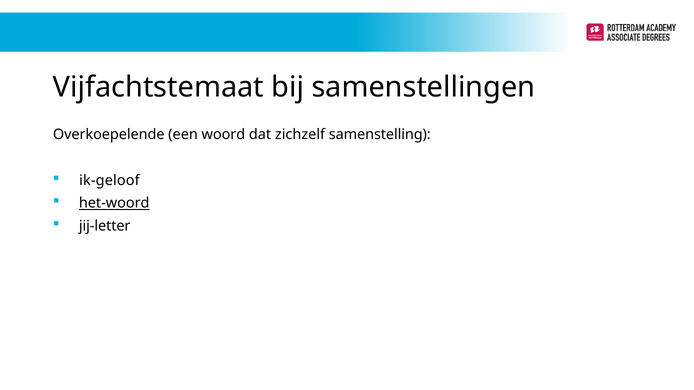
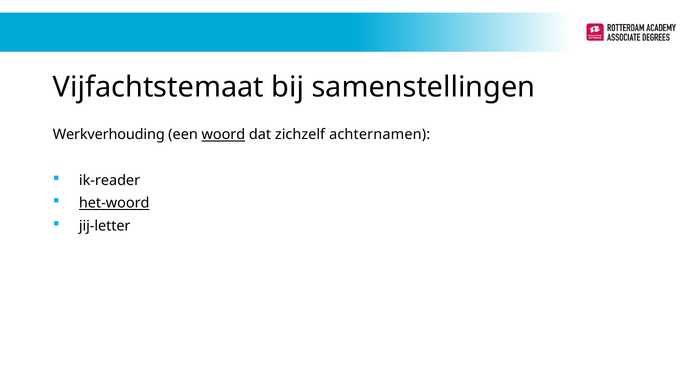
Overkoepelende: Overkoepelende -> Werkverhouding (109, 135)
woord underline: none -> present (223, 135)
samenstelling: samenstelling -> achternamen (380, 135)
ik-geloof: ik-geloof -> ik-reader (110, 181)
